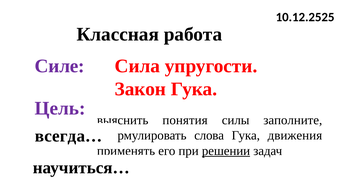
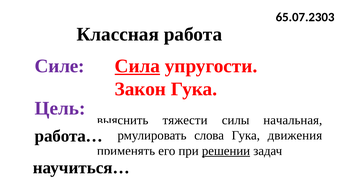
10.12.2525: 10.12.2525 -> 65.07.2303 (305, 17)
Сила underline: none -> present (137, 66)
понятия: понятия -> тяжести (185, 120)
заполните: заполните -> начальная (293, 120)
всегда…: всегда… -> работа… (69, 136)
